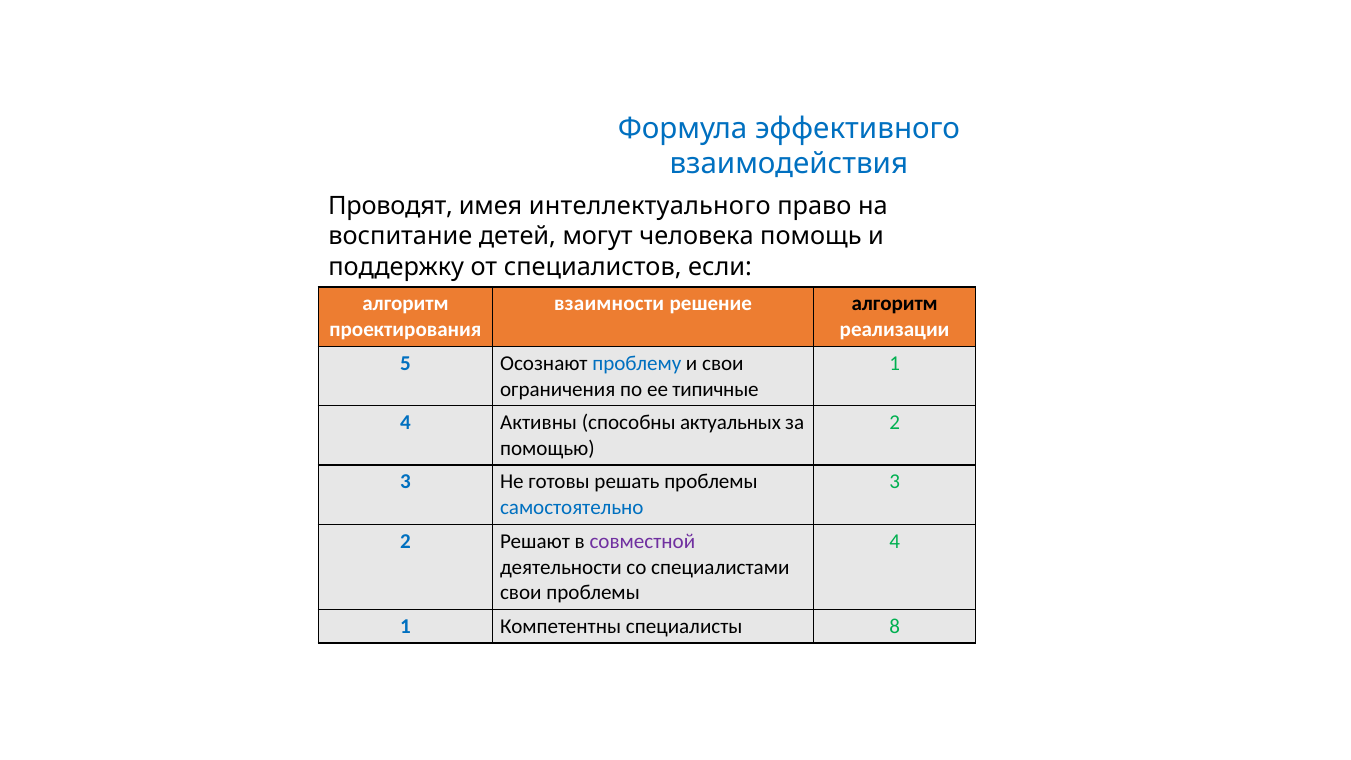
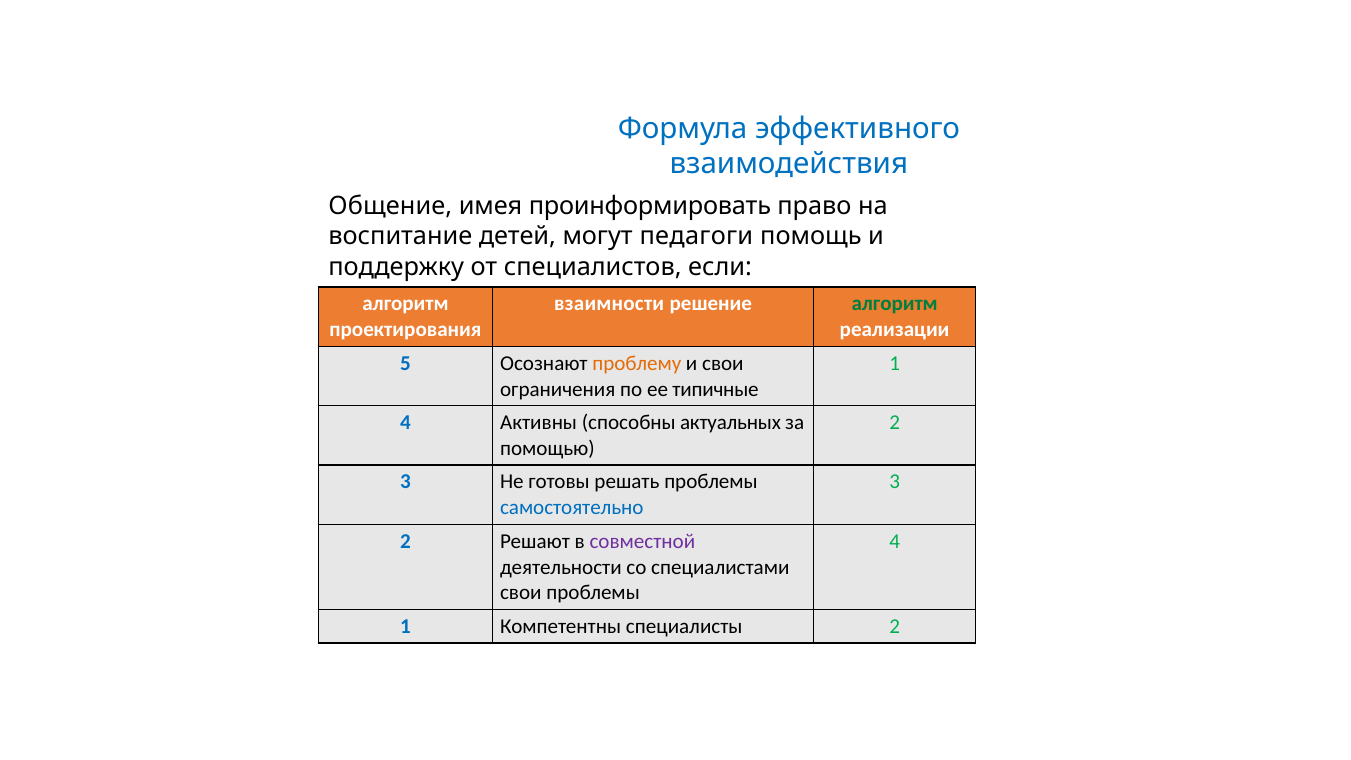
Проводят: Проводят -> Общение (390, 206)
интеллектуального: интеллектуального -> проинформировать (650, 206)
человека: человека -> педагоги (696, 236)
алгоритм colour: black -> green (895, 304)
проблему colour: blue -> orange (637, 363)
специалисты 8: 8 -> 2 (895, 626)
